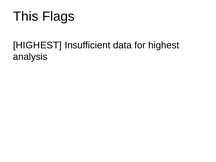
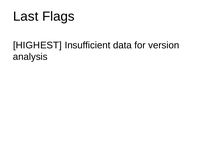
This: This -> Last (26, 16)
for highest: highest -> version (164, 45)
